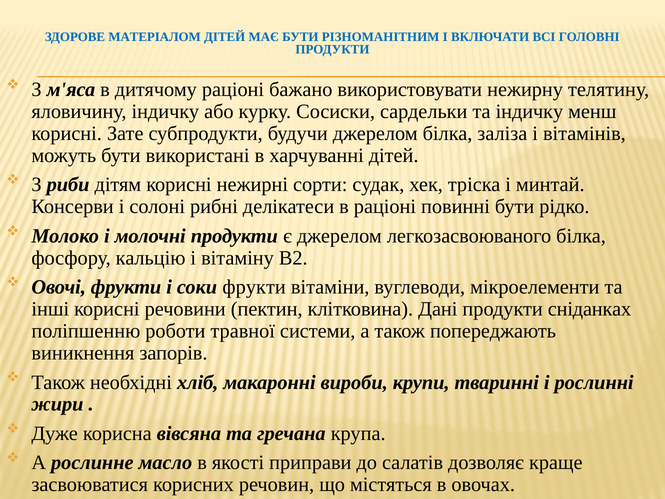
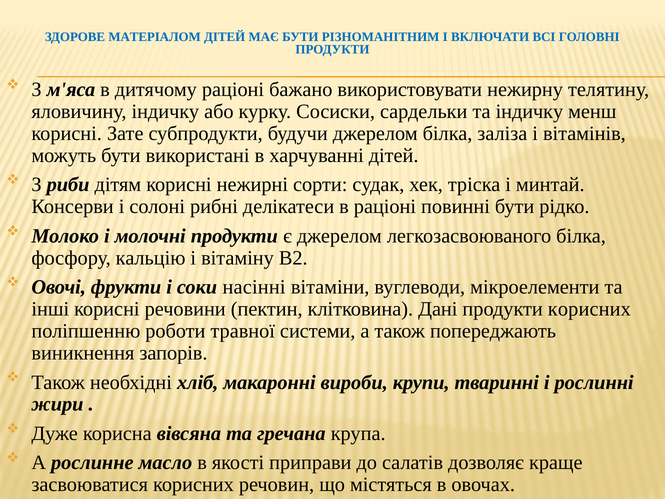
соки фрукти: фрукти -> насінні (254, 287)
продукти сніданках: сніданках -> корисних (589, 309)
